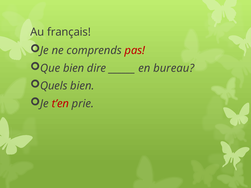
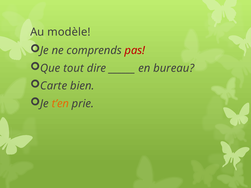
français: français -> modèle (69, 32)
Que bien: bien -> tout (74, 68)
Quels: Quels -> Carte (54, 86)
t’en colour: red -> orange (60, 104)
